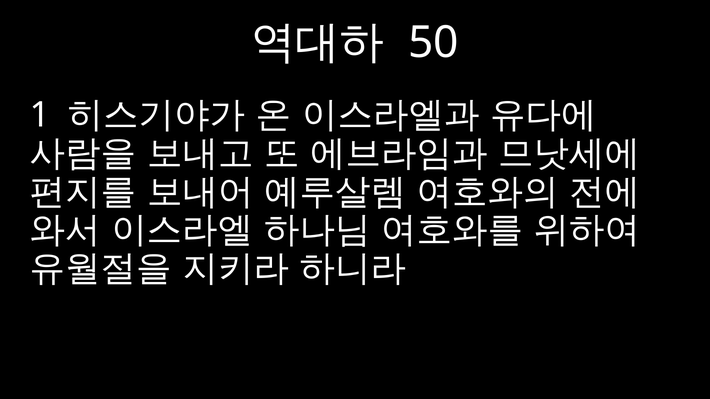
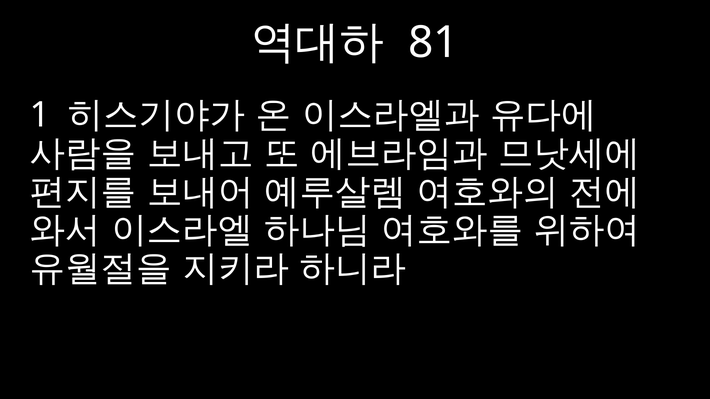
50: 50 -> 81 (433, 43)
